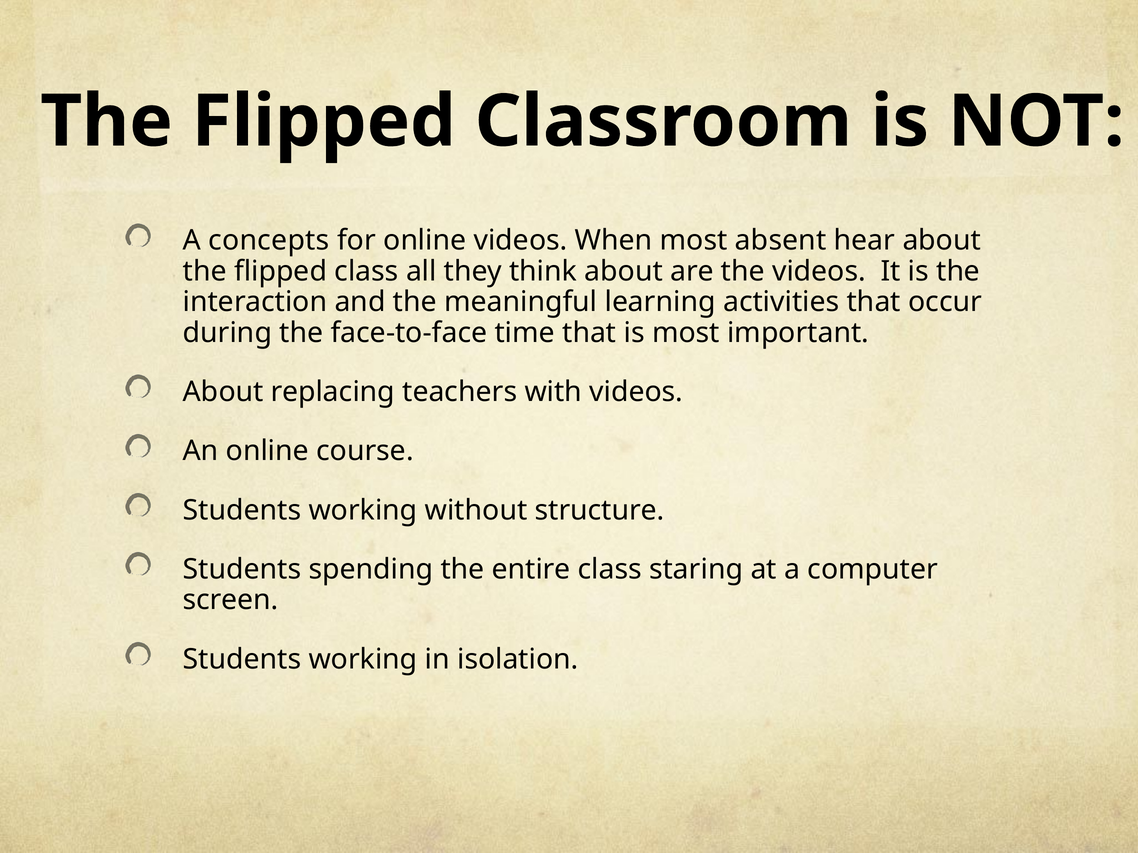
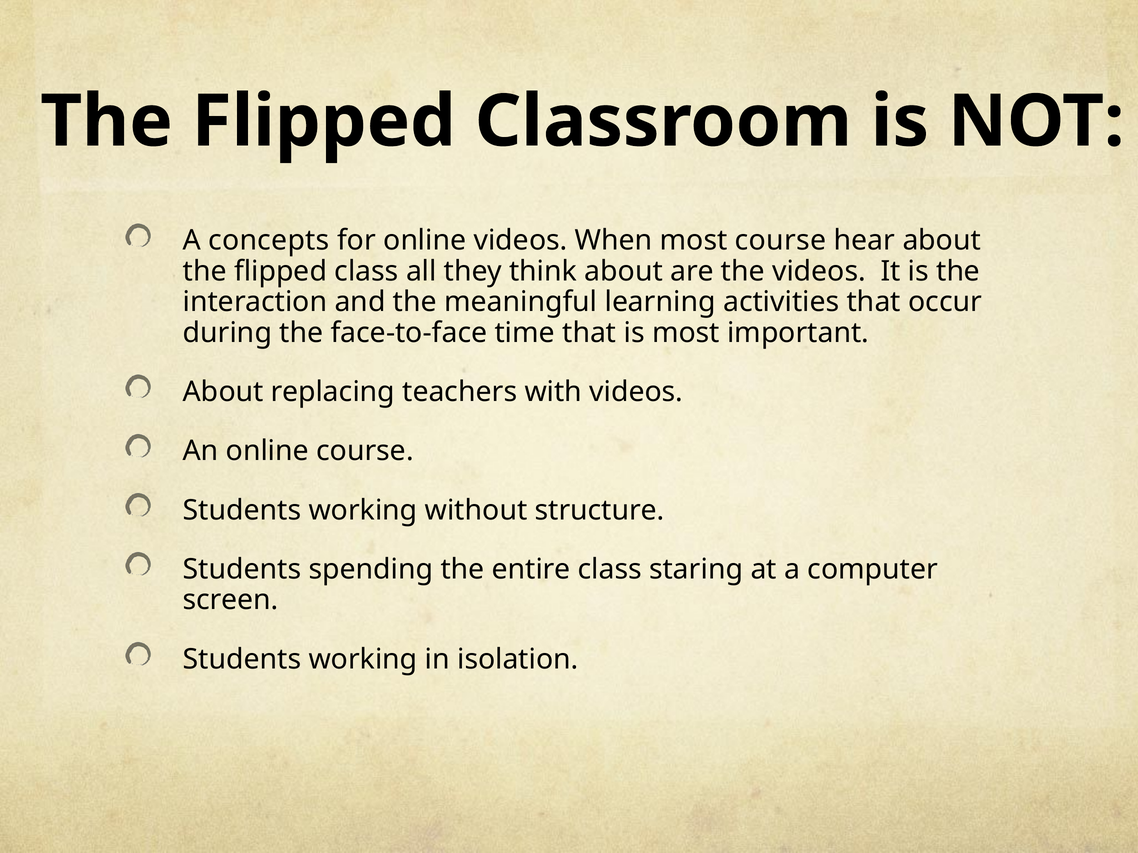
most absent: absent -> course (781, 241)
